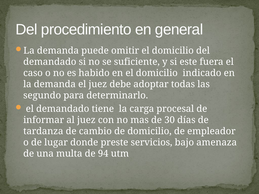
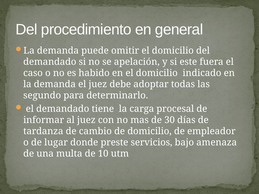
suficiente: suficiente -> apelación (137, 62)
94: 94 -> 10 (103, 154)
